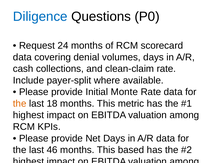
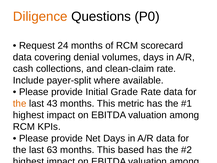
Diligence colour: blue -> orange (40, 16)
Monte: Monte -> Grade (124, 92)
18: 18 -> 43 (52, 103)
46: 46 -> 63 (52, 150)
